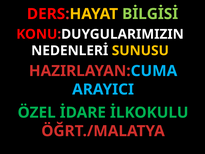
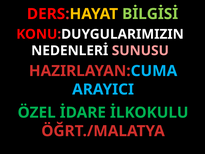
SUNUSU colour: yellow -> pink (140, 51)
